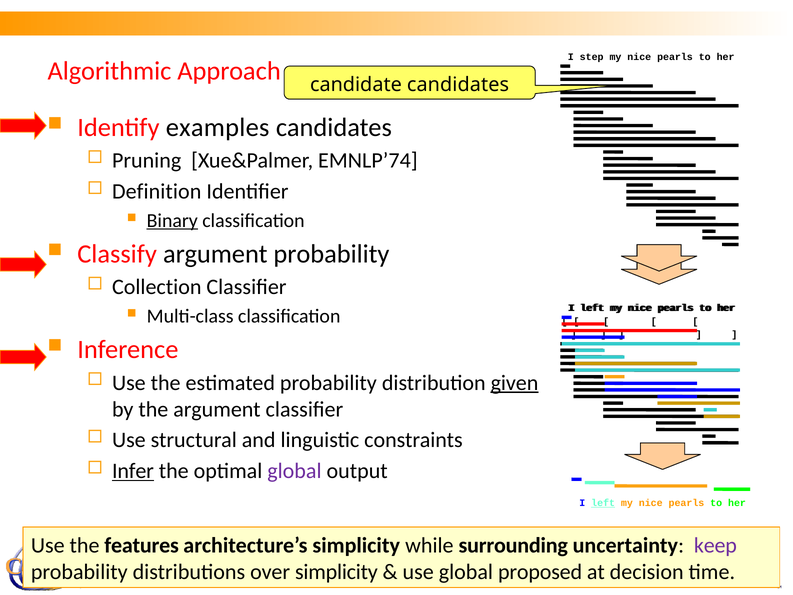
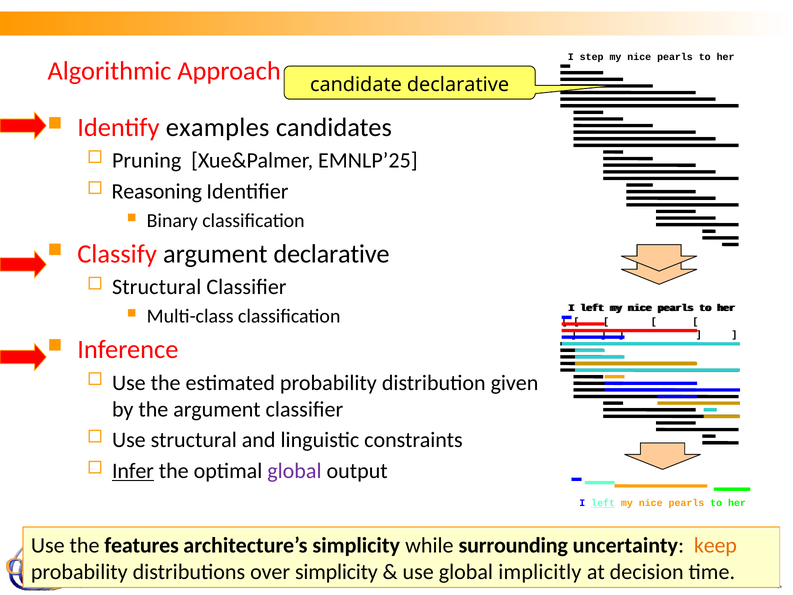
candidate candidates: candidates -> declarative (458, 85)
EMNLP’74: EMNLP’74 -> EMNLP’25 (368, 161)
Definition: Definition -> Reasoning (157, 191)
Binary underline: present -> none (172, 220)
argument probability: probability -> declarative (332, 254)
Collection: Collection -> Structural (157, 287)
given underline: present -> none (515, 383)
keep colour: purple -> orange (715, 545)
proposed: proposed -> implicitly (540, 572)
